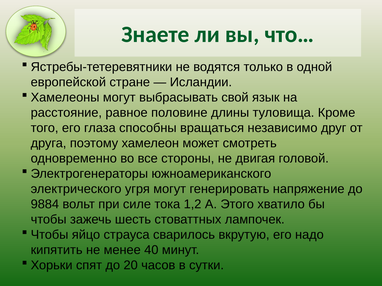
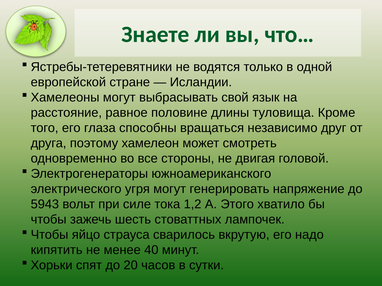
9884: 9884 -> 5943 (45, 205)
